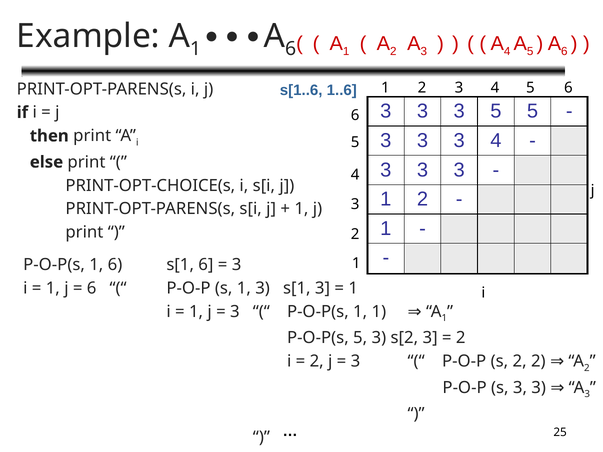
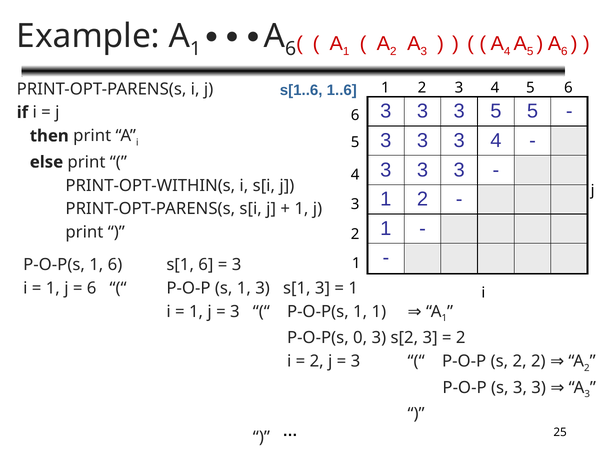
PRINT-OPT-CHOICE(s: PRINT-OPT-CHOICE(s -> PRINT-OPT-WITHIN(s (150, 186)
P-O-P(s 5: 5 -> 0 (360, 338)
